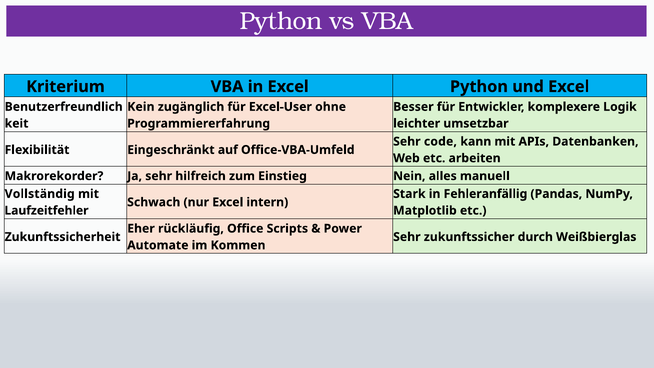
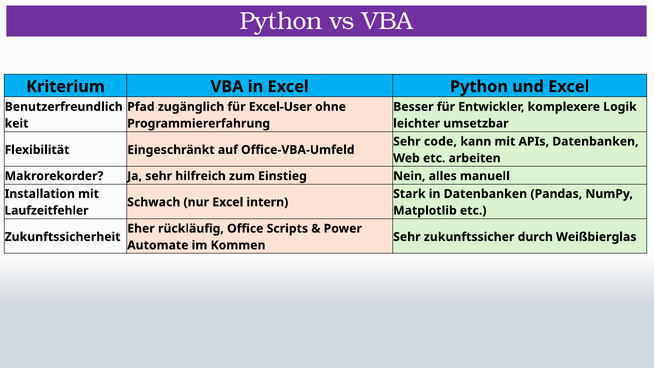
Kein: Kein -> Pfad (141, 107)
Vollständig: Vollständig -> Installation (40, 194)
in Fehleranfällig: Fehleranfällig -> Datenbanken (485, 194)
